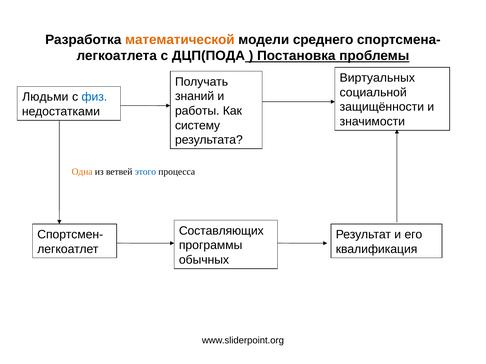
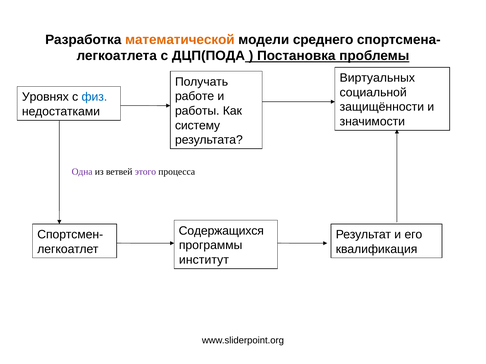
знаний: знаний -> работе (195, 96)
Людьми: Людьми -> Уровнях (45, 97)
Одна colour: orange -> purple (82, 172)
этого colour: blue -> purple (145, 172)
Составляющих: Составляющих -> Содержащихся (221, 231)
обычных: обычных -> институт (204, 260)
